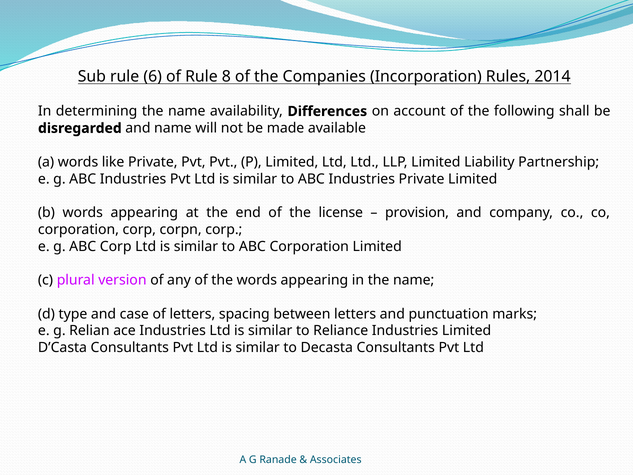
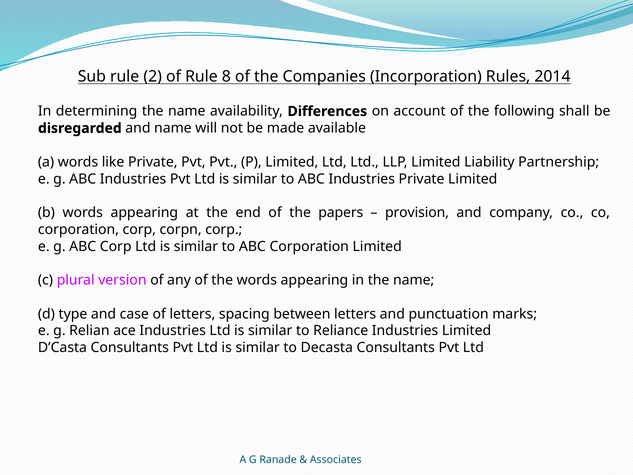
6: 6 -> 2 (153, 77)
license: license -> papers (341, 213)
